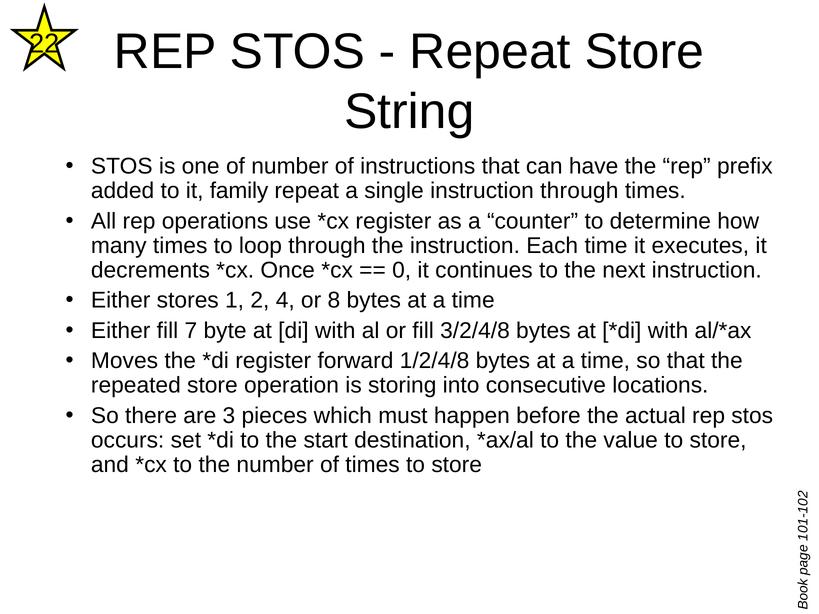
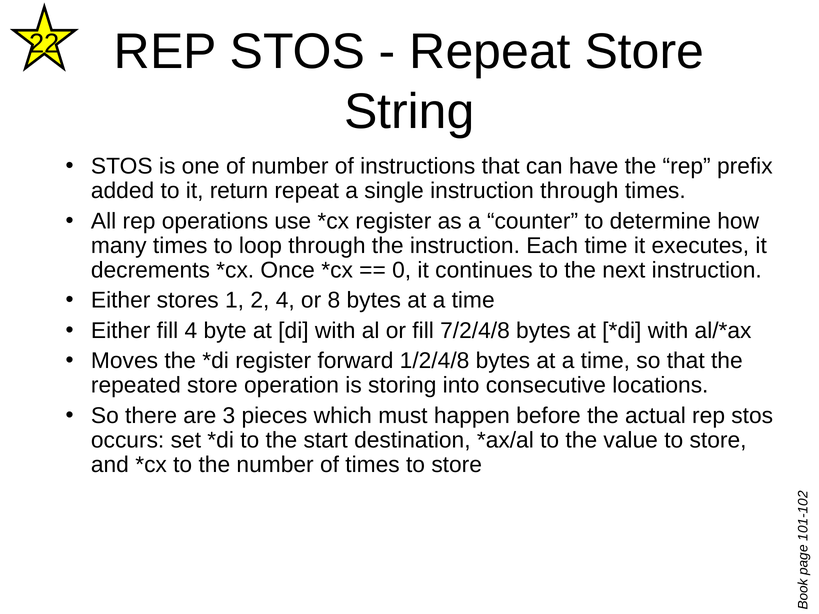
family: family -> return (239, 191)
fill 7: 7 -> 4 (191, 331)
3/2/4/8: 3/2/4/8 -> 7/2/4/8 (475, 331)
